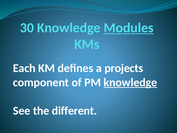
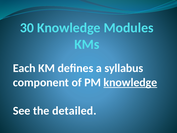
Modules underline: present -> none (129, 28)
projects: projects -> syllabus (124, 68)
different: different -> detailed (74, 111)
